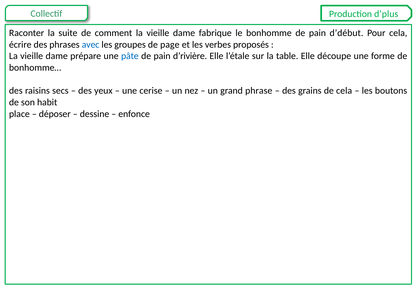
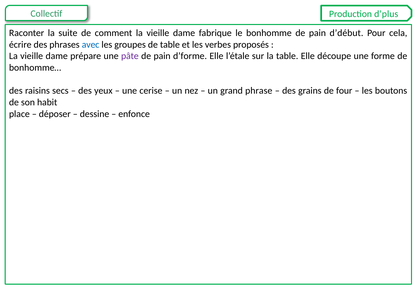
de page: page -> table (170, 45)
pâte colour: blue -> purple (130, 56)
d’rivière: d’rivière -> d’forme (190, 56)
de cela: cela -> four (344, 91)
